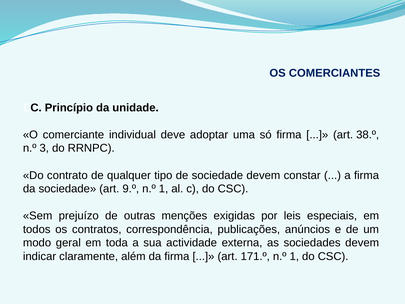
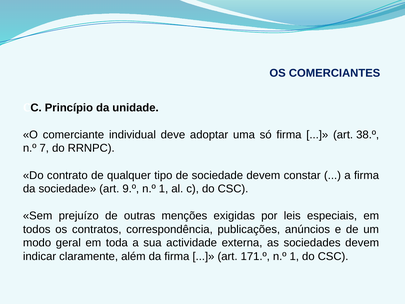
3: 3 -> 7 (44, 148)
